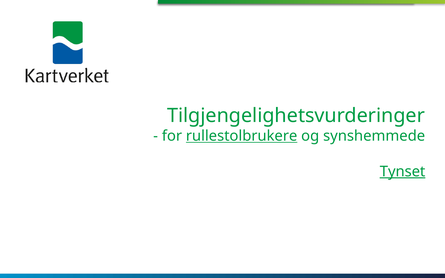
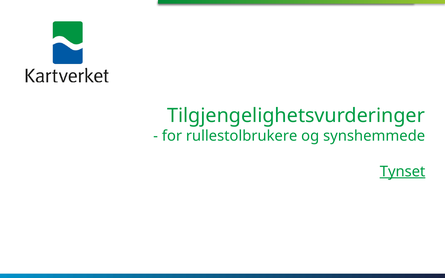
rullestolbrukere underline: present -> none (242, 136)
